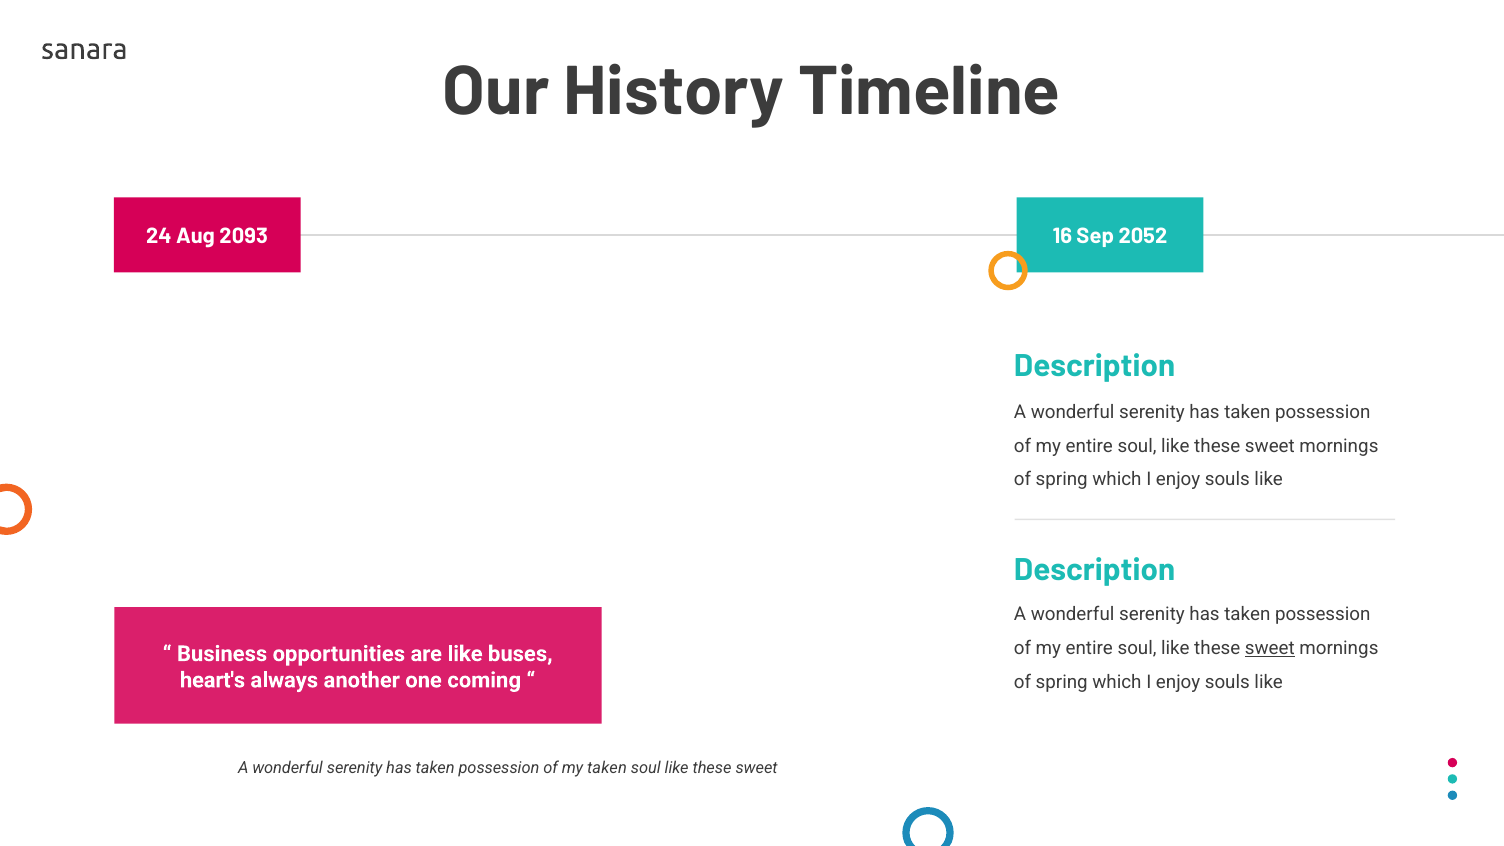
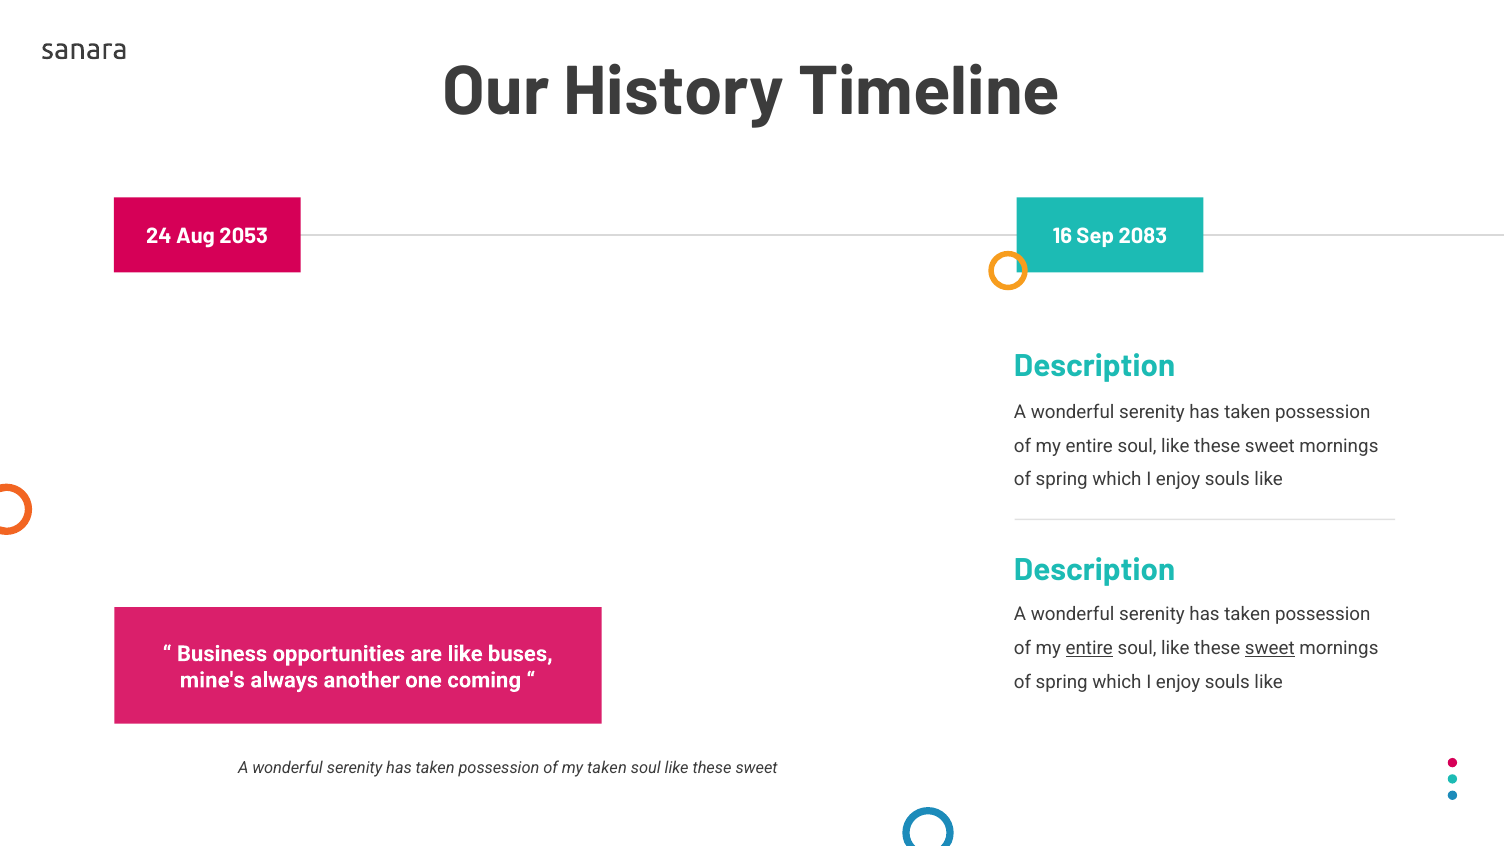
2093: 2093 -> 2053 (244, 236)
2052: 2052 -> 2083 (1143, 236)
entire underline: none -> present (1089, 648)
heart's: heart's -> mine's (212, 680)
